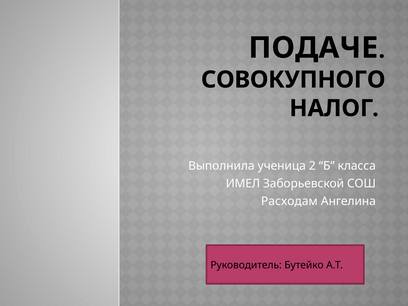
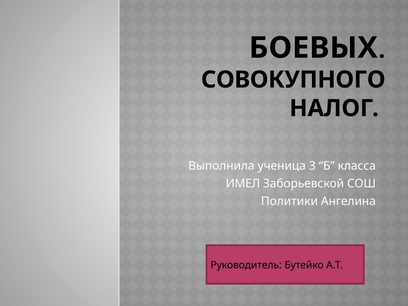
ПОДАЧЕ: ПОДАЧЕ -> БОЕВЫХ (313, 48)
2: 2 -> 3 (312, 166)
Расходам: Расходам -> Политики (289, 201)
